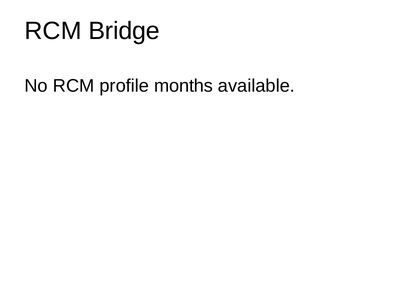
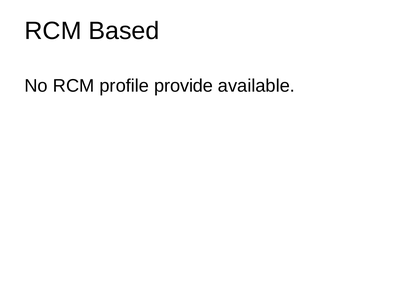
Bridge: Bridge -> Based (124, 31)
months: months -> provide (184, 86)
